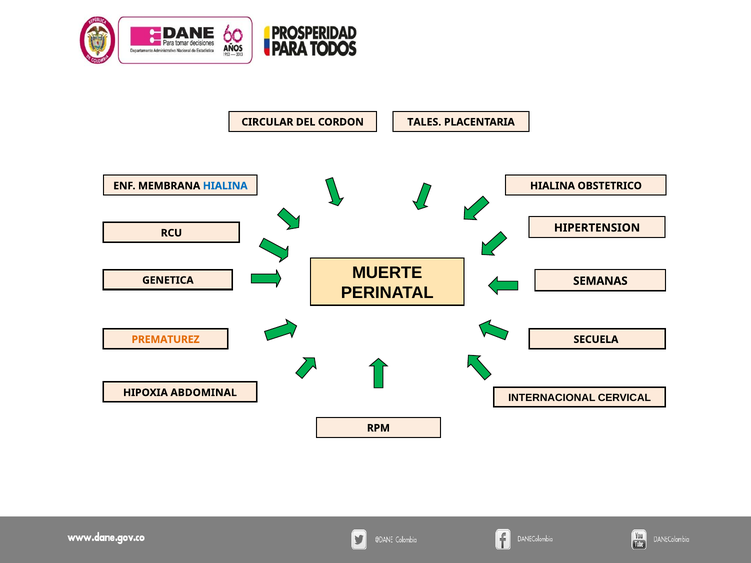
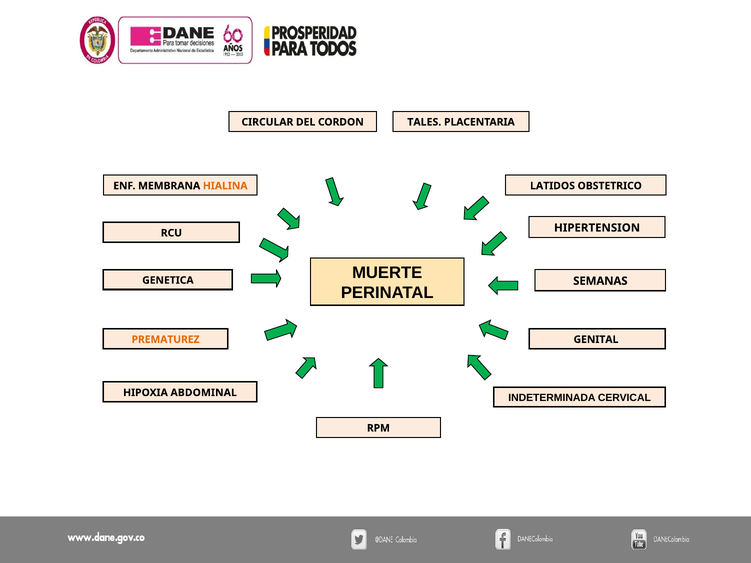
HIALINA colour: blue -> orange (225, 186)
HIALINA: HIALINA -> LATIDOS (553, 186)
SECUELA: SECUELA -> GENITAL (596, 340)
INTERNACIONAL: INTERNACIONAL -> INDETERMINADA (552, 398)
